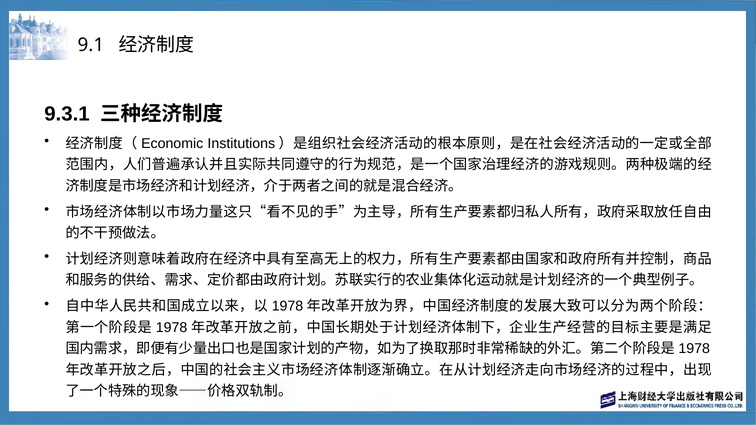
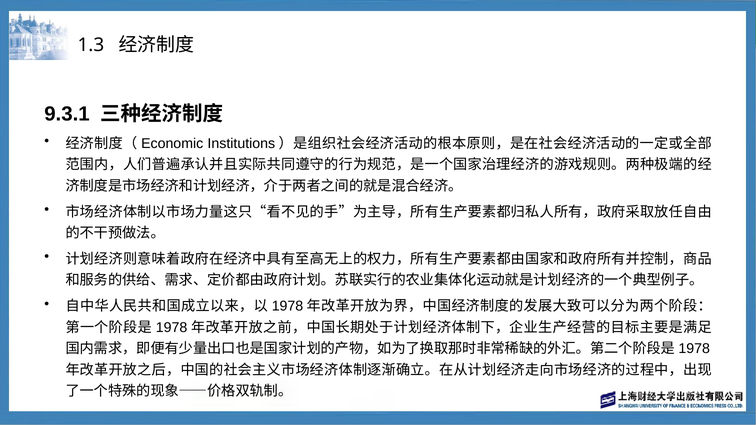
9.1: 9.1 -> 1.3 (91, 45)
